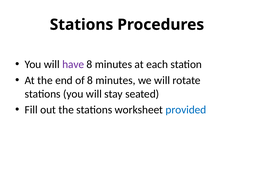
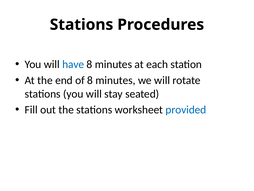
have colour: purple -> blue (73, 64)
